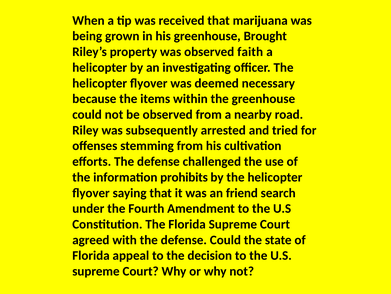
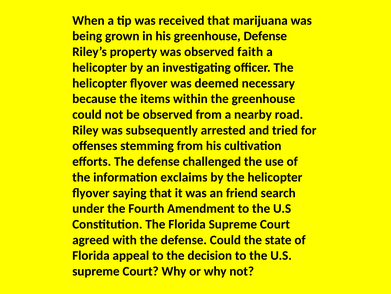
greenhouse Brought: Brought -> Defense (265, 36)
prohibits: prohibits -> exclaims (184, 177)
